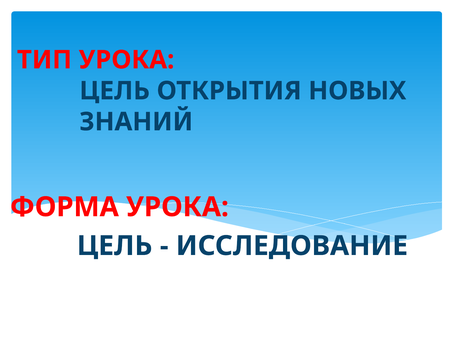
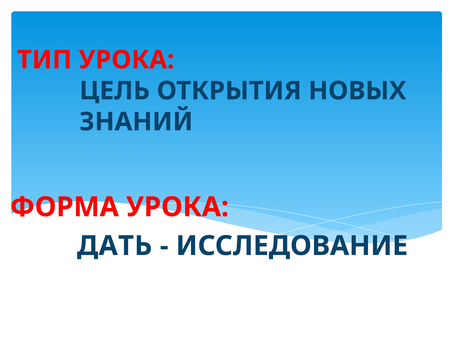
ЦЕЛЬ: ЦЕЛЬ -> ДАТЬ (115, 246)
